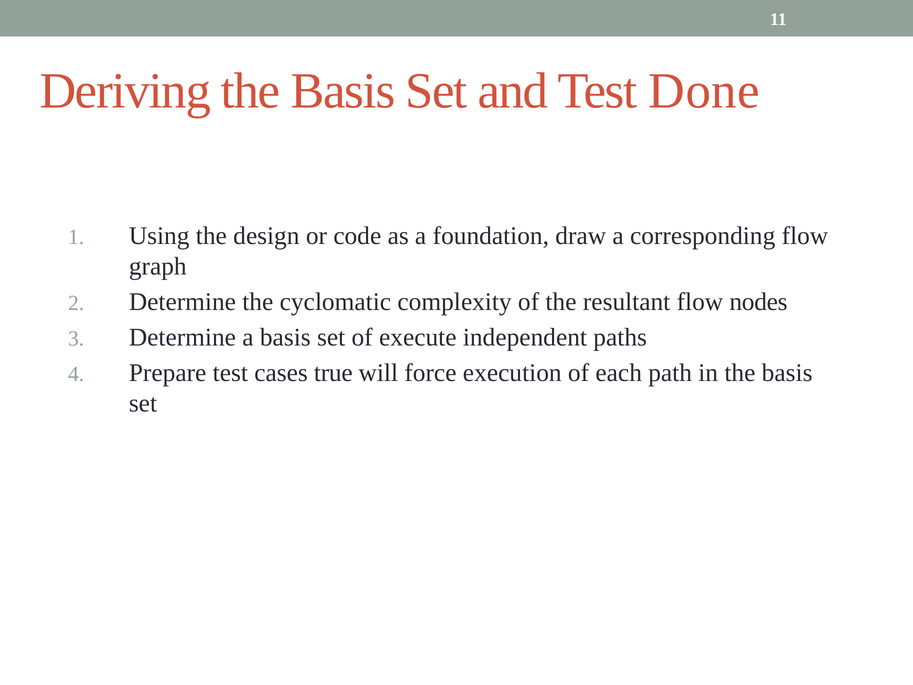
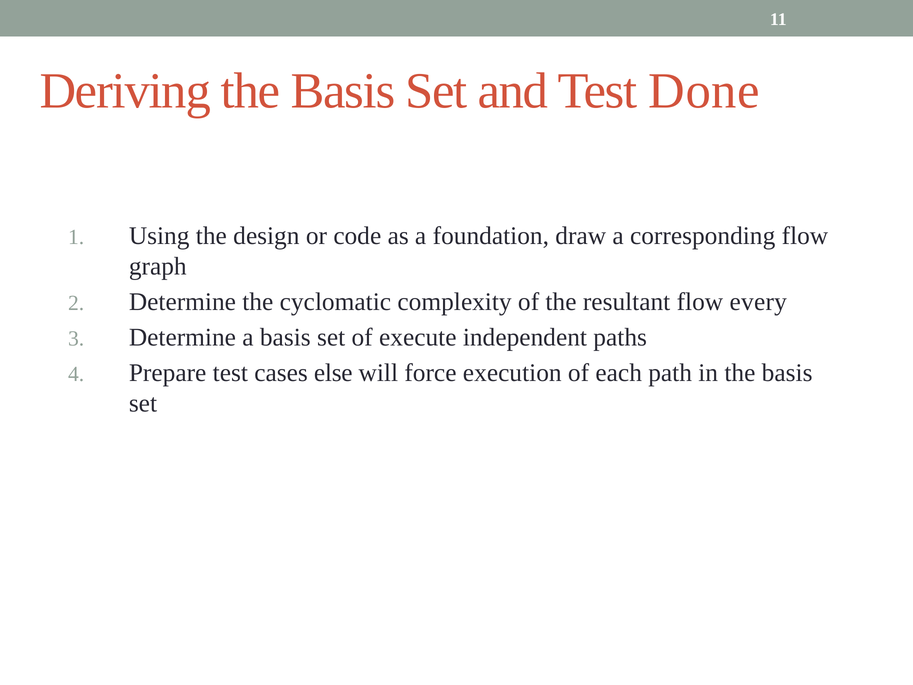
nodes: nodes -> every (758, 302)
true: true -> else (333, 373)
